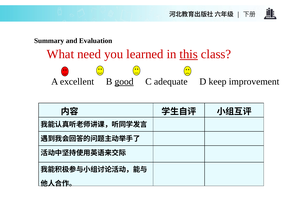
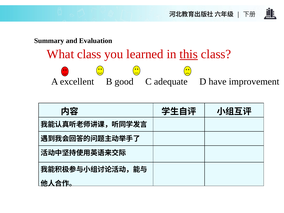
What need: need -> class (89, 54)
good underline: present -> none (124, 82)
keep: keep -> have (218, 82)
